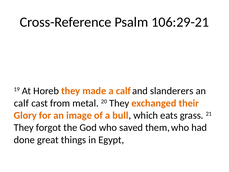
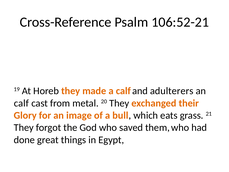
106:29-21: 106:29-21 -> 106:52-21 (180, 22)
slanderers: slanderers -> adulterers (172, 91)
